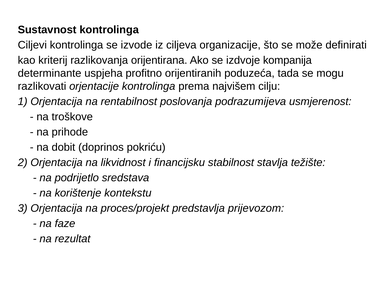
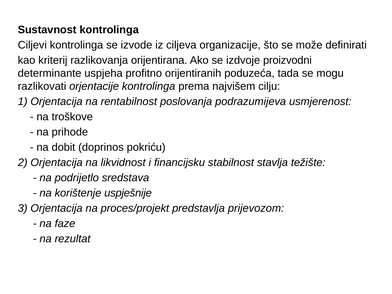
kompanija: kompanija -> proizvodni (287, 60)
kontekstu: kontekstu -> uspješnije (128, 193)
